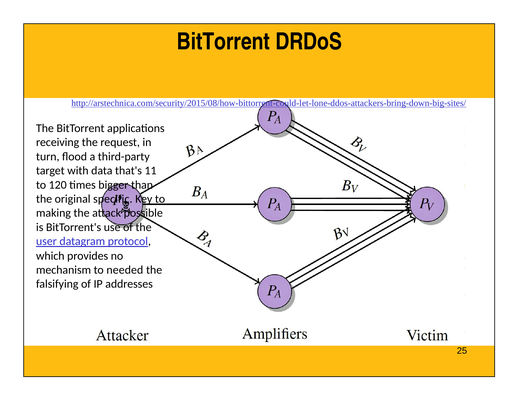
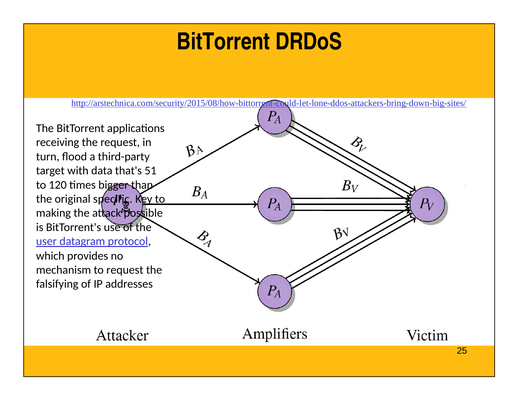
11: 11 -> 51 (151, 171)
to needed: needed -> request (125, 270)
